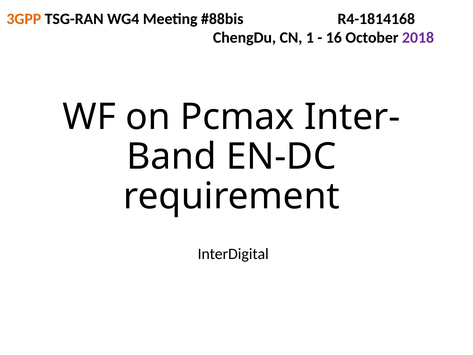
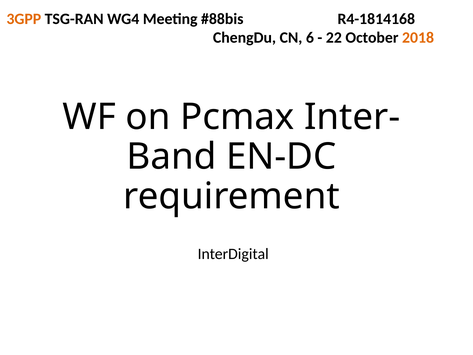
1: 1 -> 6 (310, 38)
16: 16 -> 22 (334, 38)
2018 colour: purple -> orange (418, 38)
